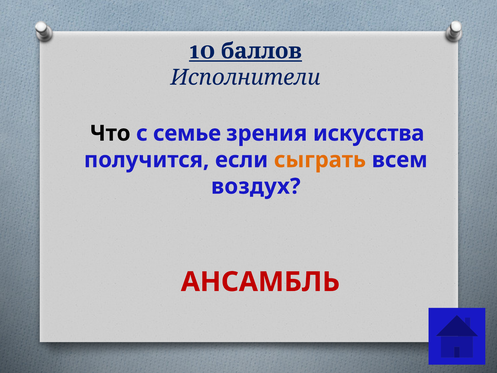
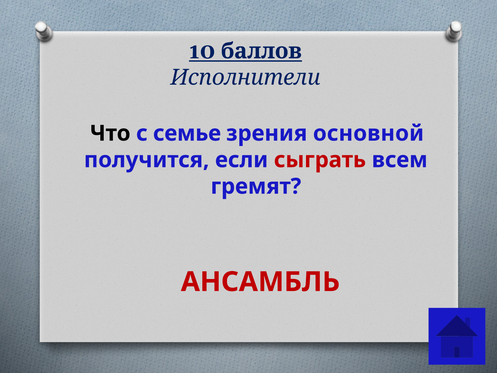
искусства: искусства -> основной (368, 133)
сыграть colour: orange -> red (320, 160)
воздух: воздух -> гремят (256, 186)
